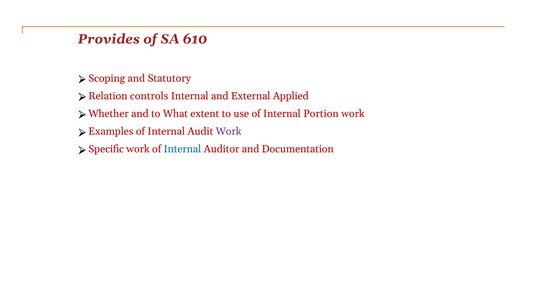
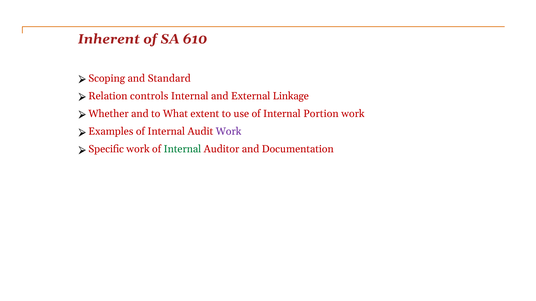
Provides: Provides -> Inherent (109, 39)
Statutory: Statutory -> Standard (169, 78)
Applied: Applied -> Linkage (291, 96)
Internal colour: blue -> green (182, 149)
